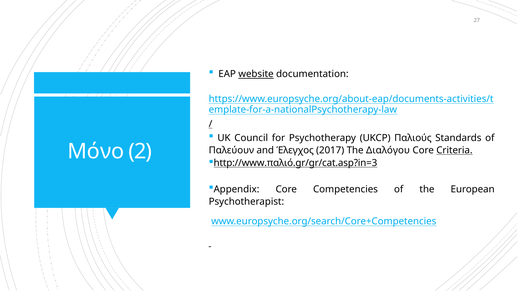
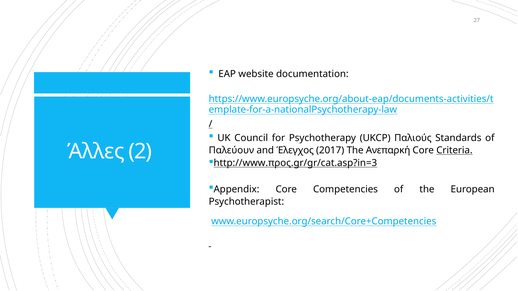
website underline: present -> none (256, 74)
Μόνο: Μόνο -> Άλλες (96, 151)
Διαλόγου: Διαλόγου -> Ανεπαρκή (388, 150)
http://www.παλιό.gr/gr/cat.asp?in=3: http://www.παλιό.gr/gr/cat.asp?in=3 -> http://www.προς.gr/gr/cat.asp?in=3 (295, 163)
